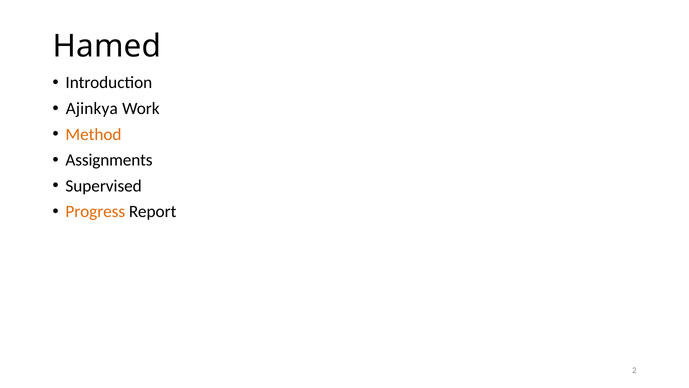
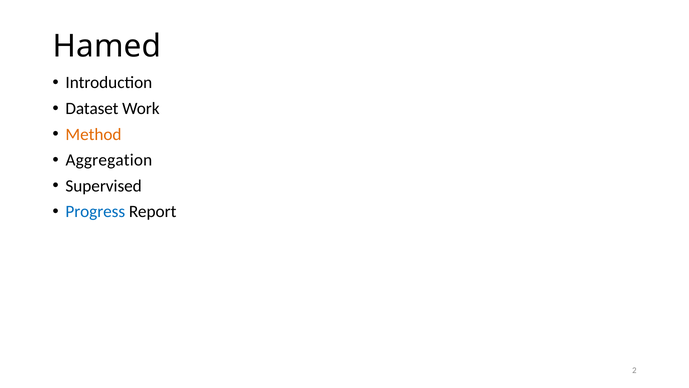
Ajinkya: Ajinkya -> Dataset (92, 108)
Assignments: Assignments -> Aggregation (109, 160)
Progress colour: orange -> blue (95, 211)
